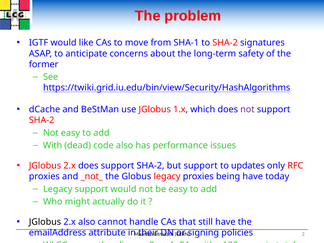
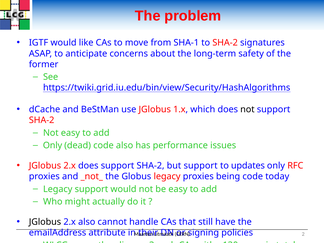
not colour: purple -> black (247, 109)
With: With -> Only (53, 145)
being have: have -> code (253, 176)
